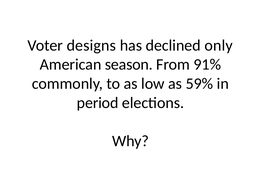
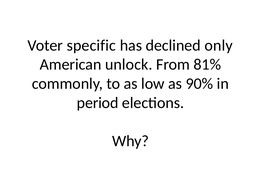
designs: designs -> specific (91, 45)
season: season -> unlock (129, 64)
91%: 91% -> 81% (207, 64)
59%: 59% -> 90% (199, 84)
